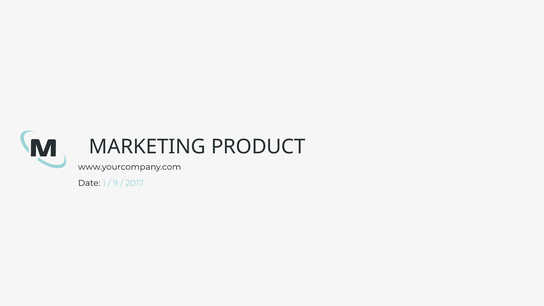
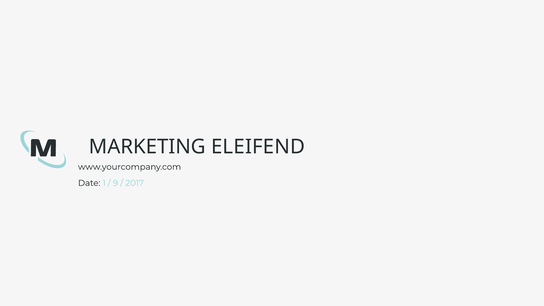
PRODUCT: PRODUCT -> ELEIFEND (258, 147)
